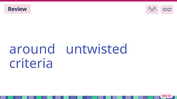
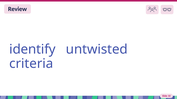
around: around -> identify (32, 50)
